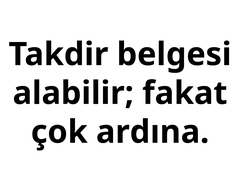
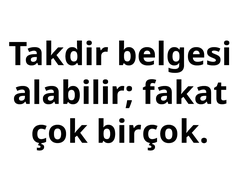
ardına: ardına -> birçok (152, 132)
